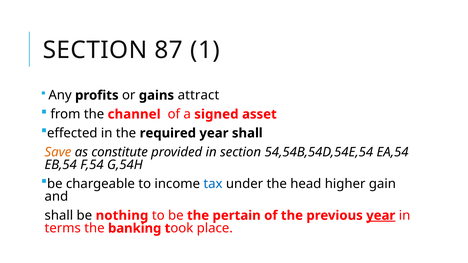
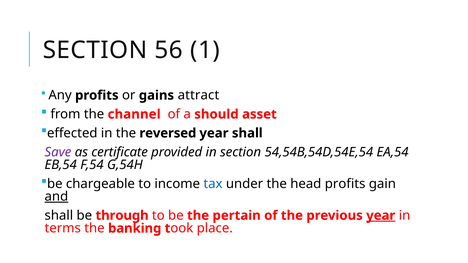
87: 87 -> 56 (169, 50)
signed: signed -> should (216, 114)
required: required -> reversed (168, 133)
Save colour: orange -> purple (58, 152)
constitute: constitute -> certificate (120, 152)
head higher: higher -> profits (345, 184)
and underline: none -> present (56, 197)
nothing: nothing -> through (122, 216)
